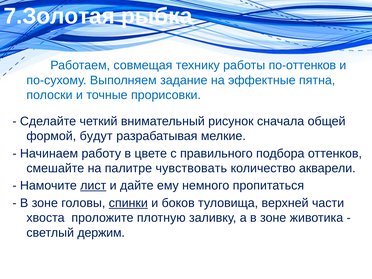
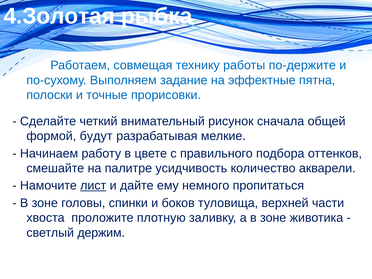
7.Золотая: 7.Золотая -> 4.Золотая (59, 16)
по-оттенков: по-оттенков -> по-держите (302, 65)
чувствовать: чувствовать -> усидчивость (191, 168)
спинки underline: present -> none (128, 203)
